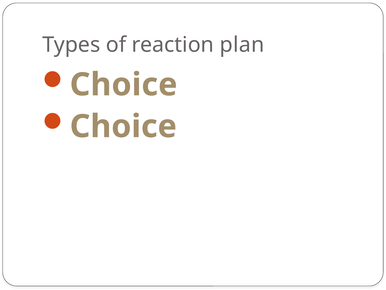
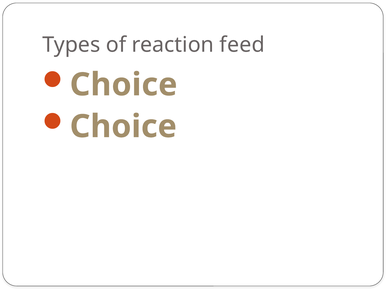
plan: plan -> feed (242, 45)
